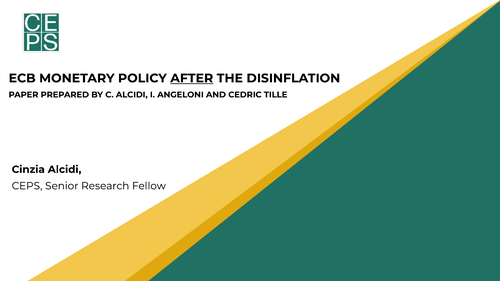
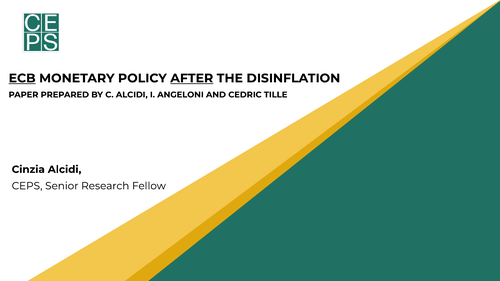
ECB underline: none -> present (22, 78)
